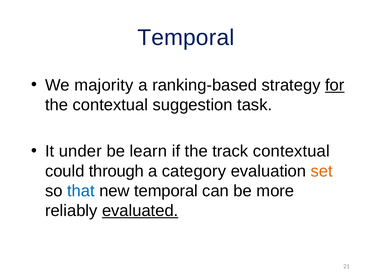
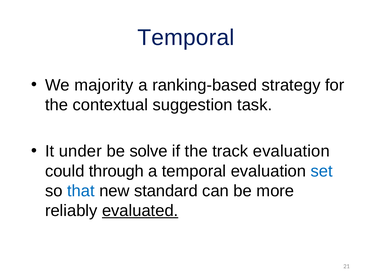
for underline: present -> none (335, 85)
learn: learn -> solve (149, 151)
track contextual: contextual -> evaluation (291, 151)
a category: category -> temporal (194, 171)
set colour: orange -> blue (322, 171)
new temporal: temporal -> standard (166, 191)
